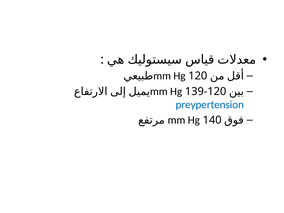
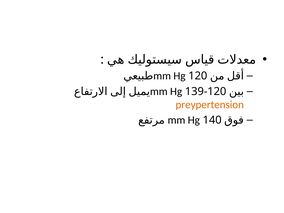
preypertension colour: blue -> orange (210, 105)
